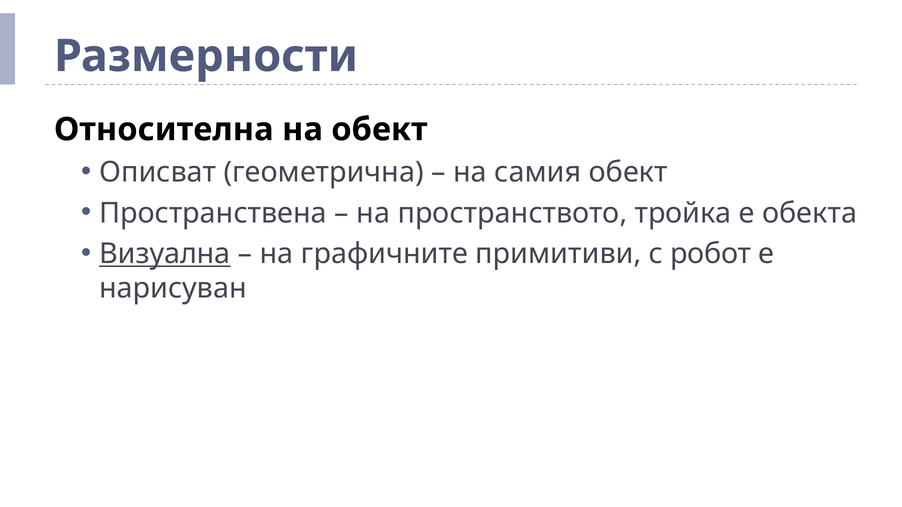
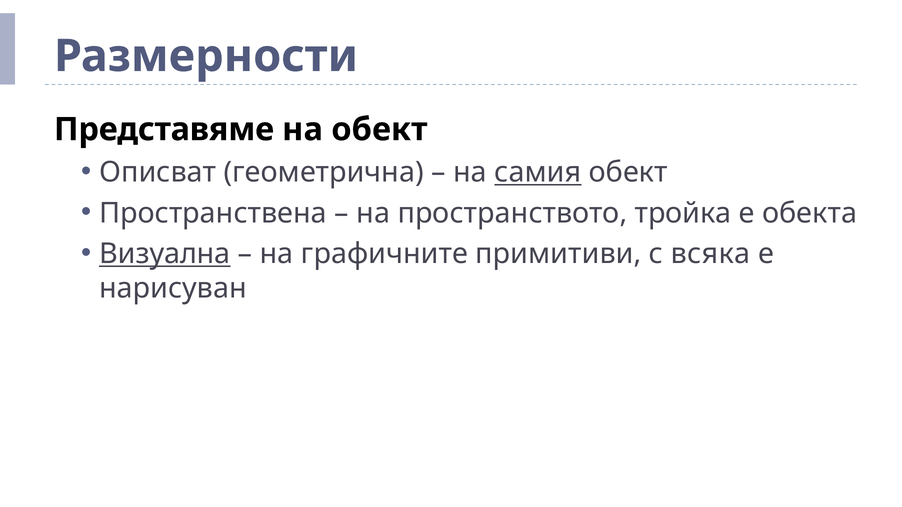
Относителна: Относителна -> Представяме (164, 130)
самия underline: none -> present (538, 172)
робот: робот -> всяка (710, 254)
